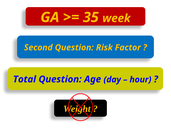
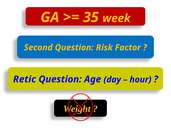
Total: Total -> Retic (24, 79)
